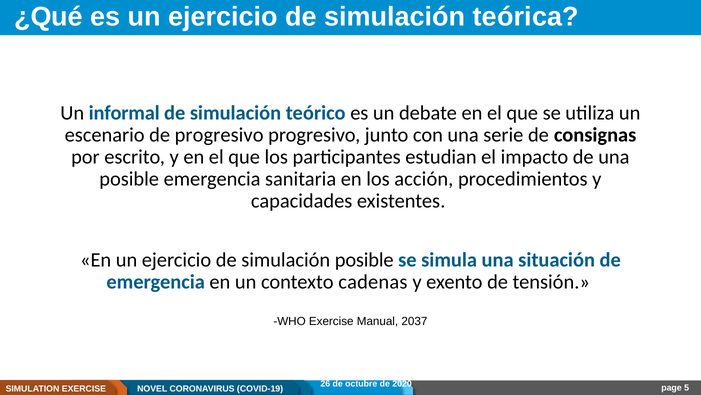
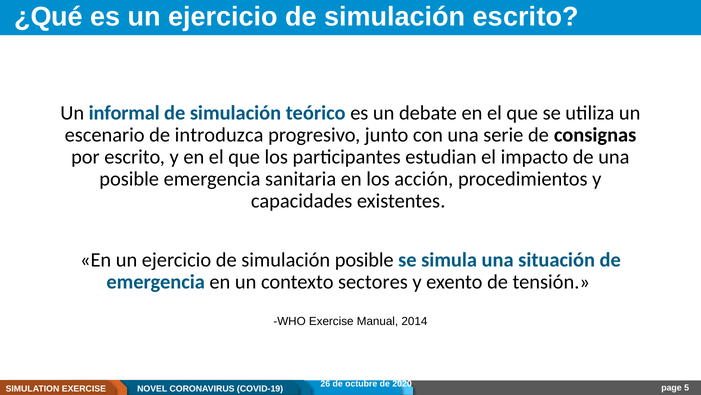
simulación teórica: teórica -> escrito (526, 17)
de progresivo: progresivo -> introduzca (219, 135)
cadenas: cadenas -> sectores (373, 281)
2037: 2037 -> 2014 (414, 321)
